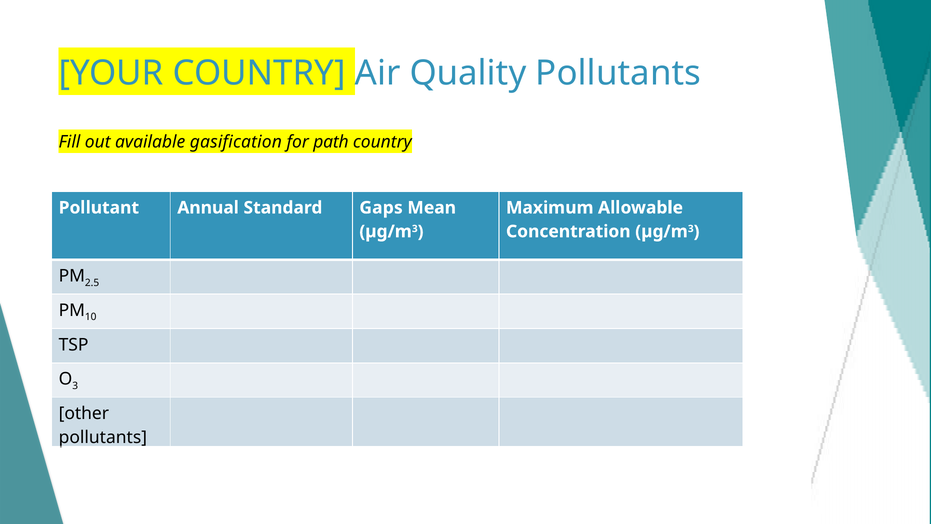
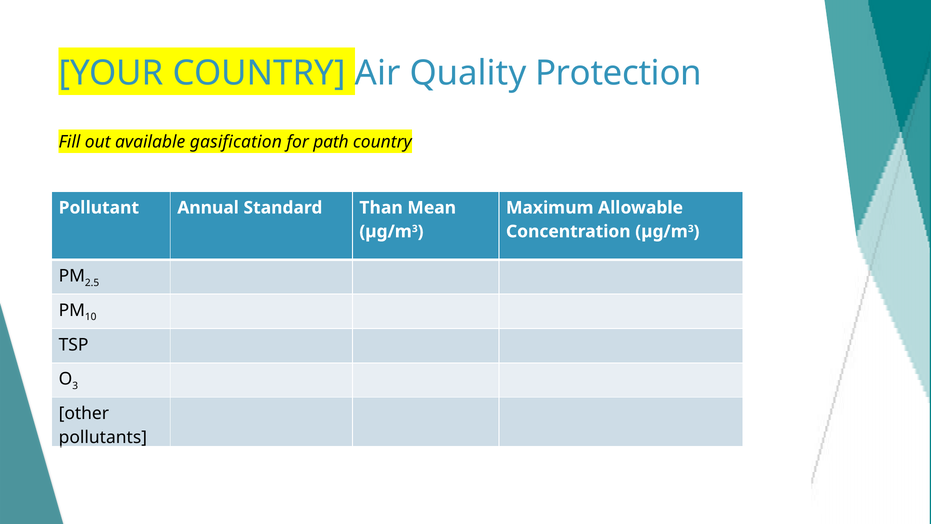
Quality Pollutants: Pollutants -> Protection (619, 73)
Gaps: Gaps -> Than (381, 208)
